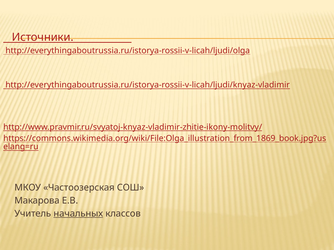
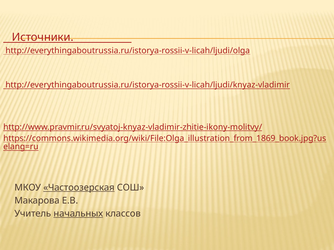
Частоозерская underline: none -> present (79, 188)
